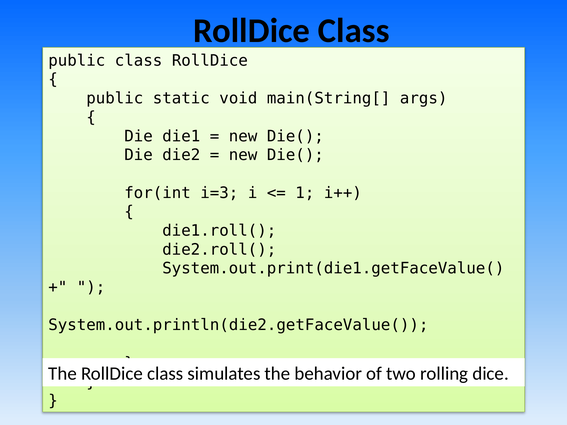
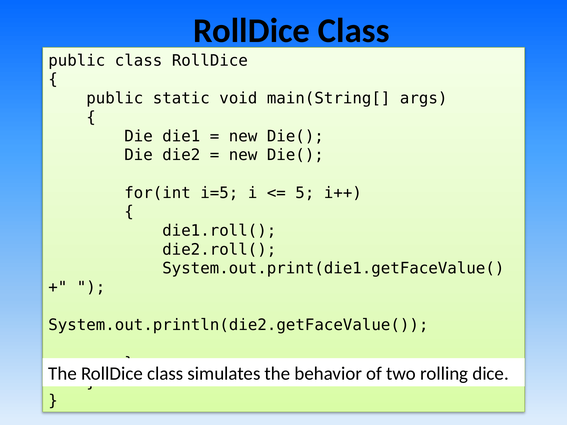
i=3: i=3 -> i=5 (219, 193)
1: 1 -> 5 (305, 193)
